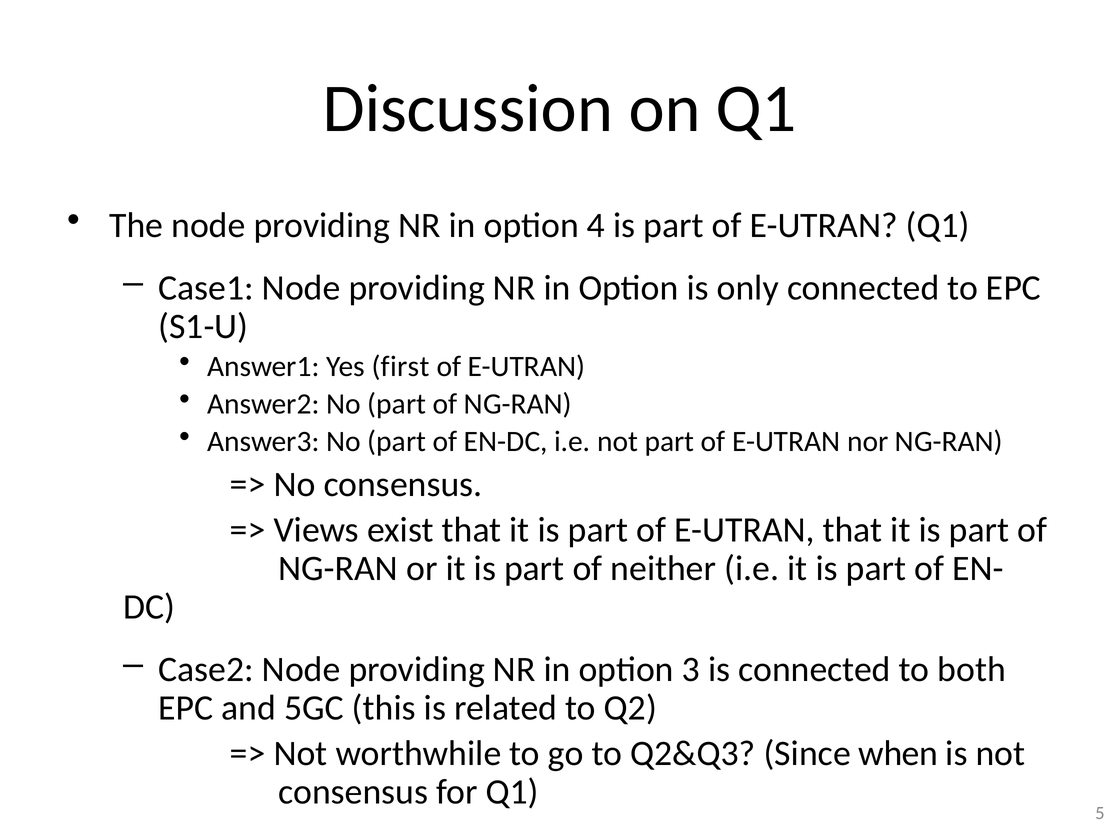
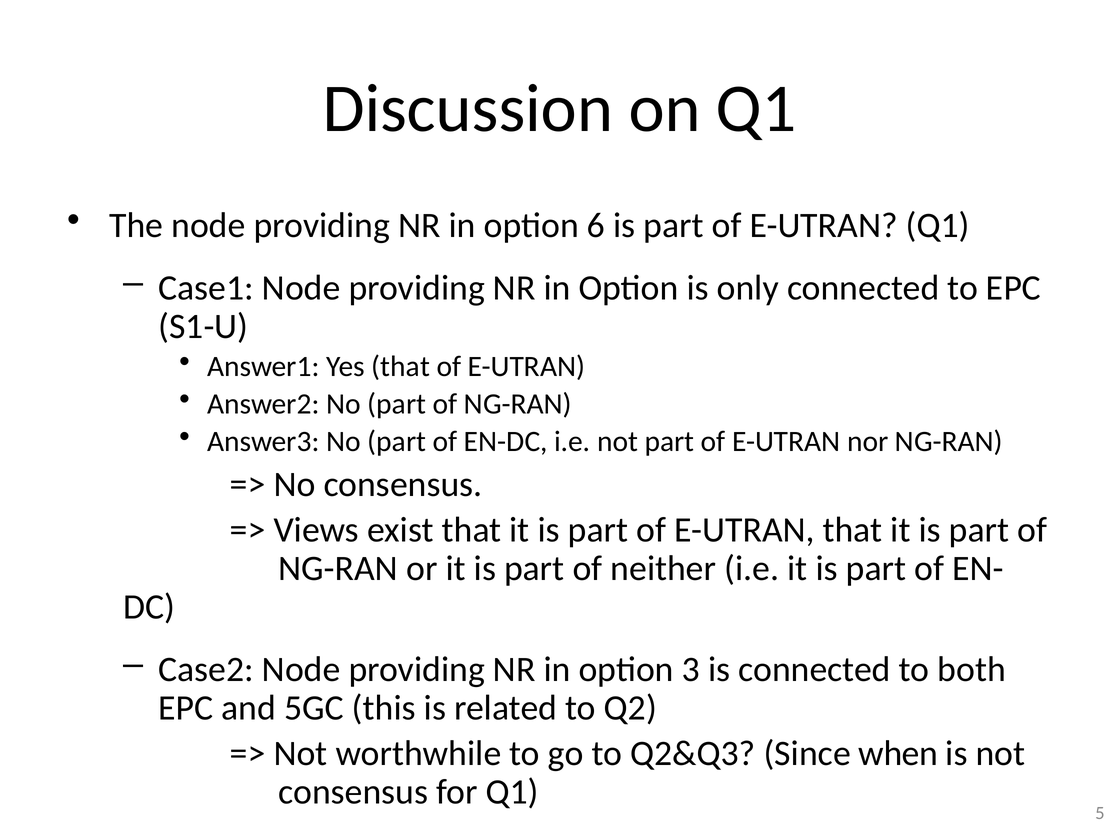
4: 4 -> 6 (596, 226)
Yes first: first -> that (401, 367)
